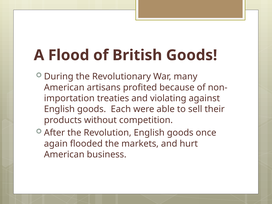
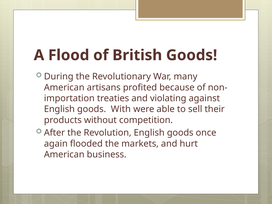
Each: Each -> With (121, 109)
